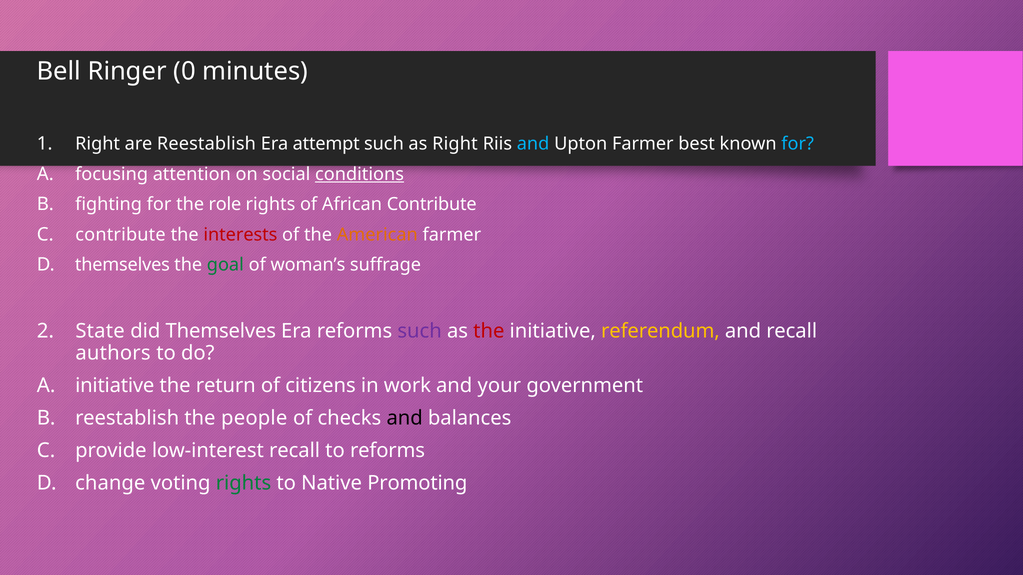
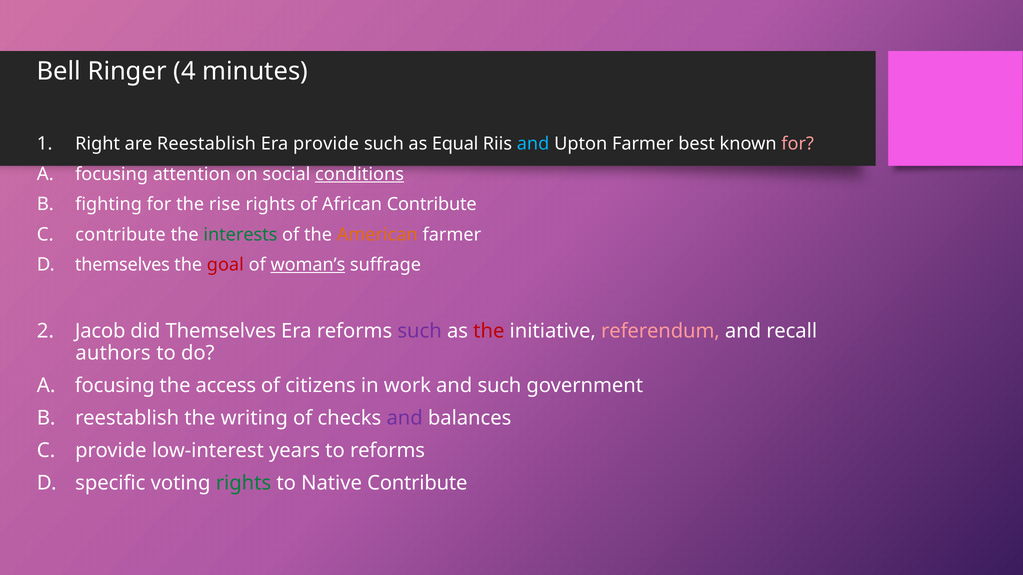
0: 0 -> 4 (185, 72)
Era attempt: attempt -> provide (326, 144)
as Right: Right -> Equal (455, 144)
for colour: light blue -> pink (798, 144)
role: role -> rise (225, 205)
interests colour: red -> green (240, 235)
goal colour: green -> red (225, 265)
woman’s underline: none -> present (308, 265)
State: State -> Jacob (100, 331)
referendum colour: yellow -> pink (660, 331)
initiative: initiative -> focusing (115, 386)
return: return -> access (226, 386)
and your: your -> such (499, 386)
people: people -> writing (254, 418)
and colour: black -> purple (405, 418)
low-interest recall: recall -> years (295, 451)
change: change -> specific (110, 483)
Native Promoting: Promoting -> Contribute (417, 483)
